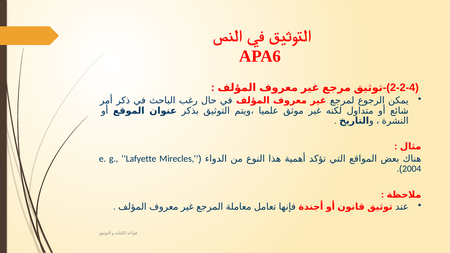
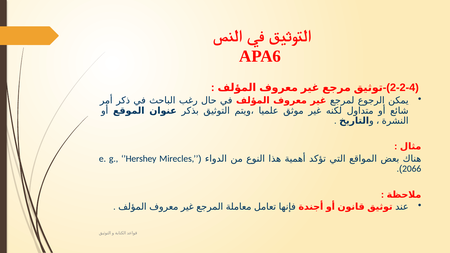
’Lafyette: ’Lafyette -> ’Hershey (139, 159)
2004: 2004 -> 2066 (412, 169)
